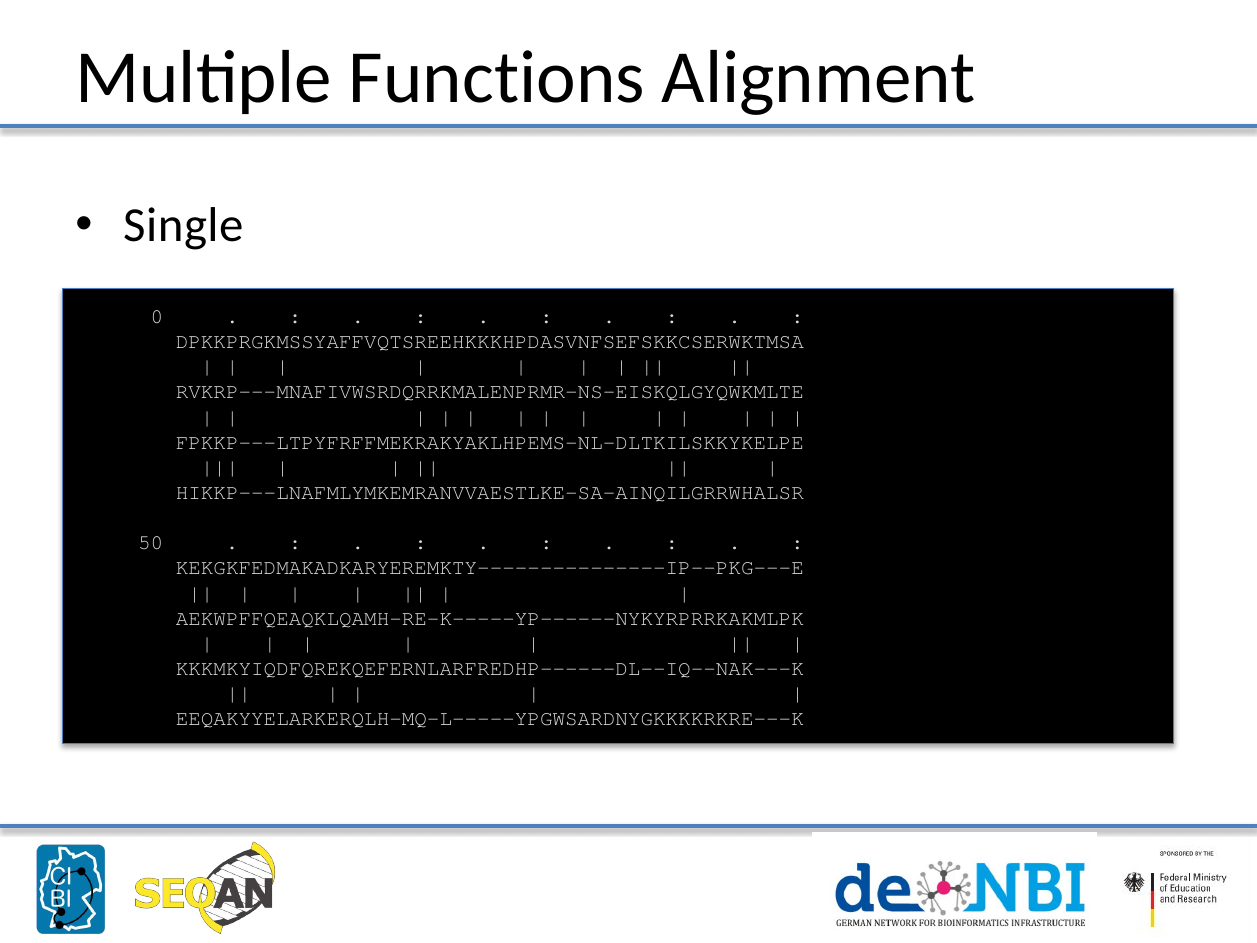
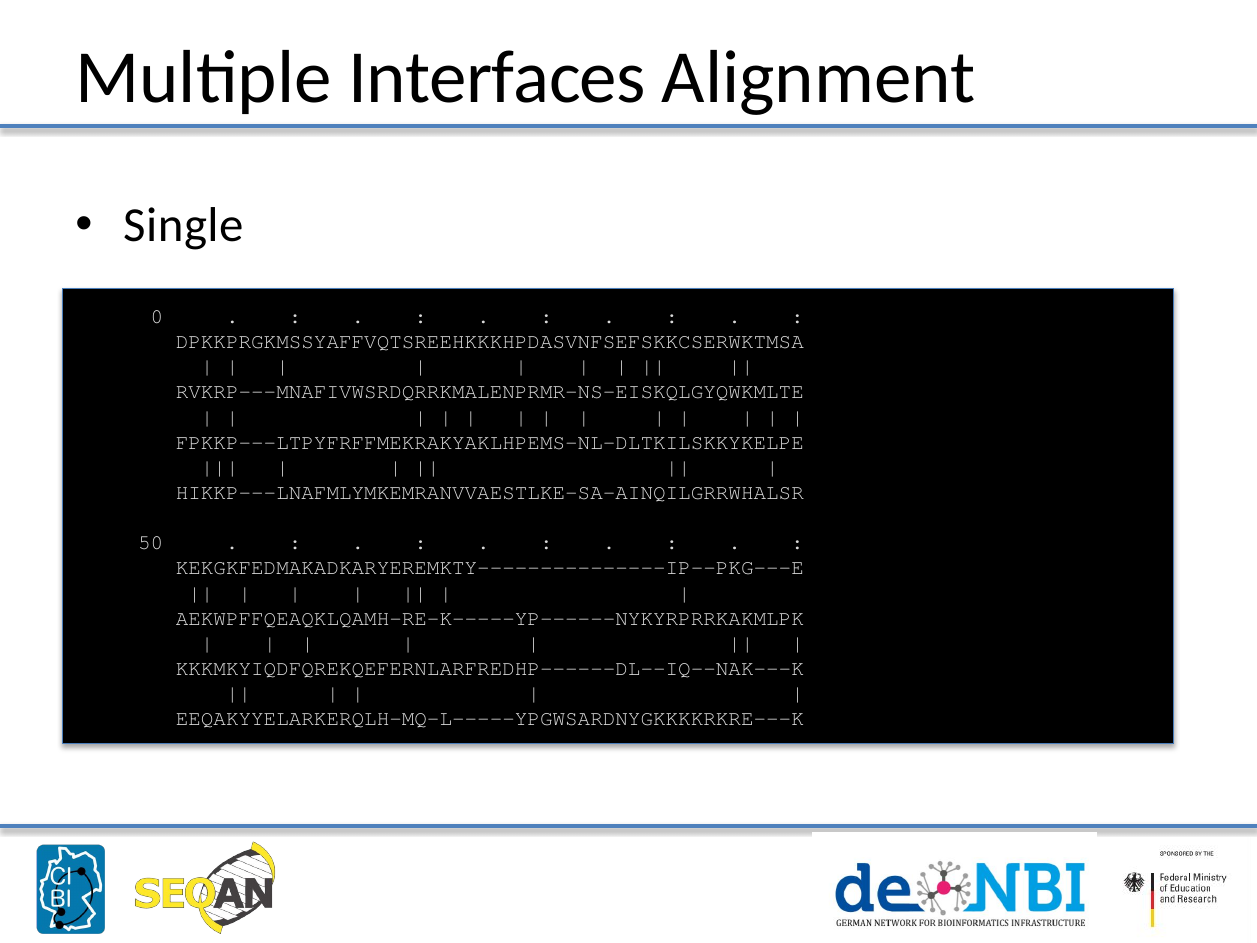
Functions: Functions -> Interfaces (497, 78)
